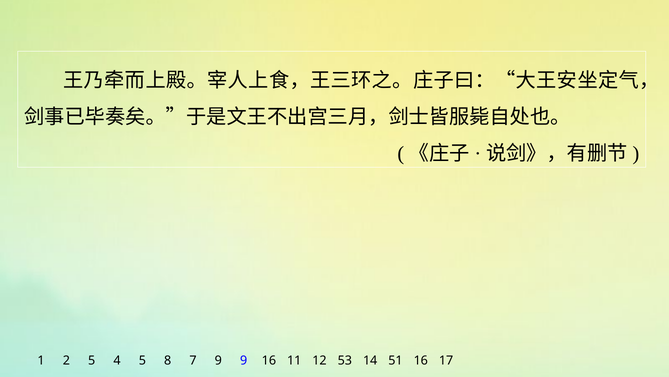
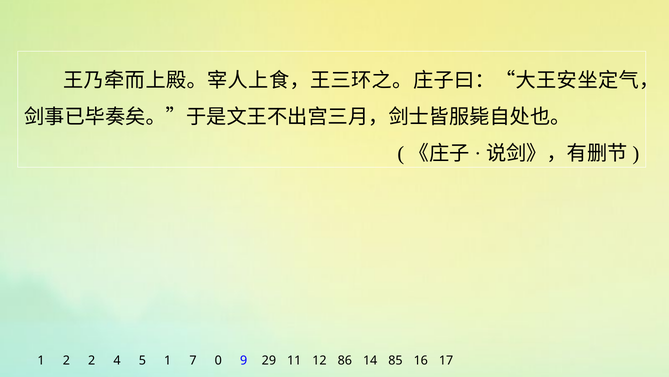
2 5: 5 -> 2 (92, 360)
5 8: 8 -> 1 (168, 360)
7 9: 9 -> 0 (218, 360)
9 16: 16 -> 29 (269, 360)
53: 53 -> 86 (345, 360)
51: 51 -> 85 (395, 360)
